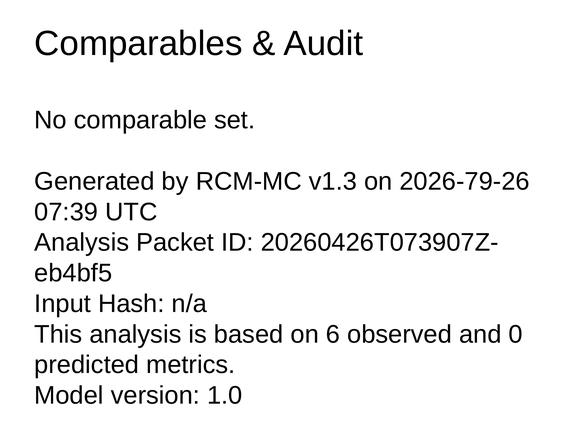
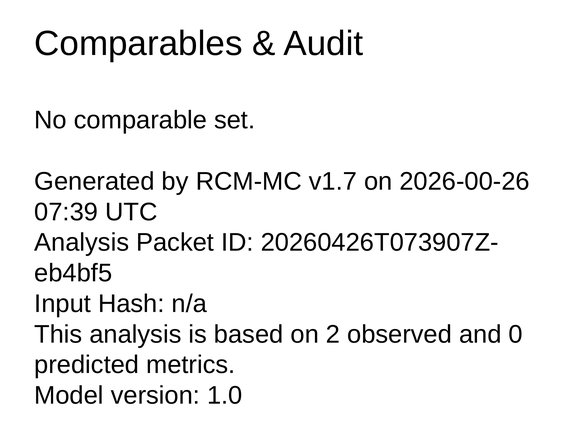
v1.3: v1.3 -> v1.7 (333, 181)
2026-79-26: 2026-79-26 -> 2026-00-26 (465, 181)
6: 6 -> 2 (333, 334)
